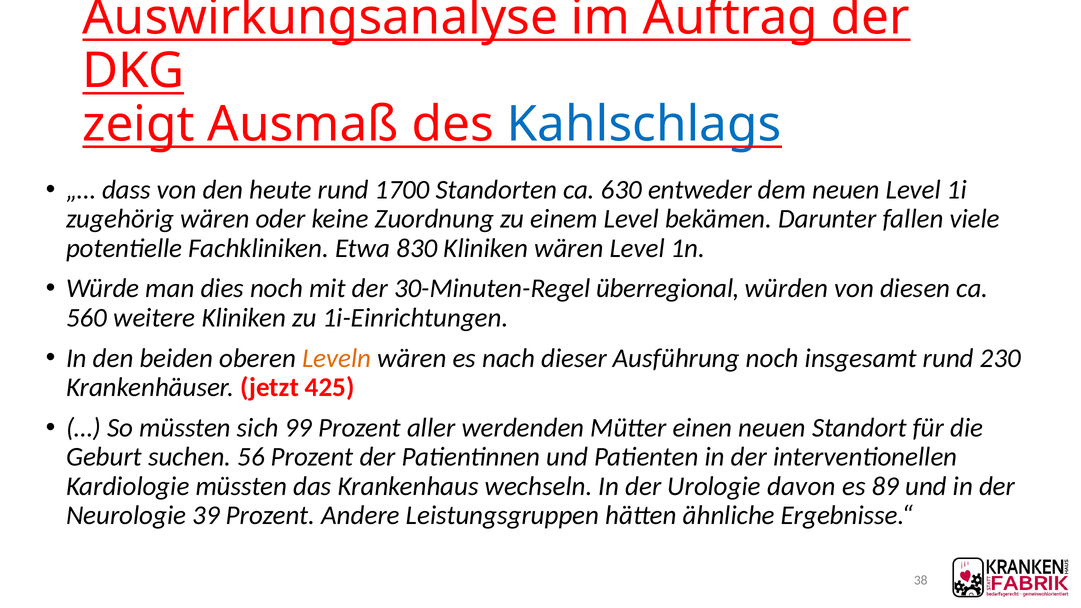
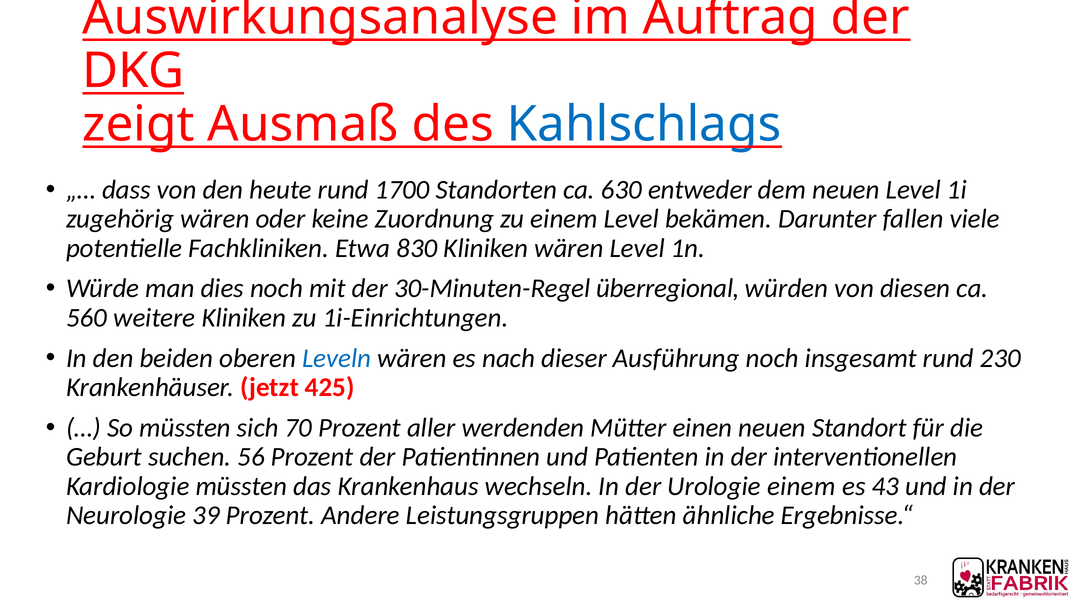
Leveln colour: orange -> blue (337, 358)
99: 99 -> 70 (298, 428)
Urologie davon: davon -> einem (801, 486)
89: 89 -> 43 (885, 486)
